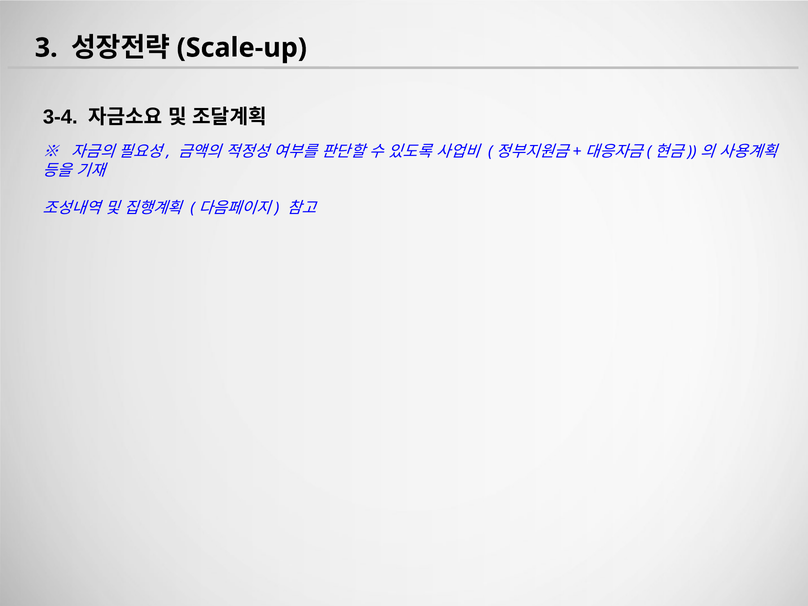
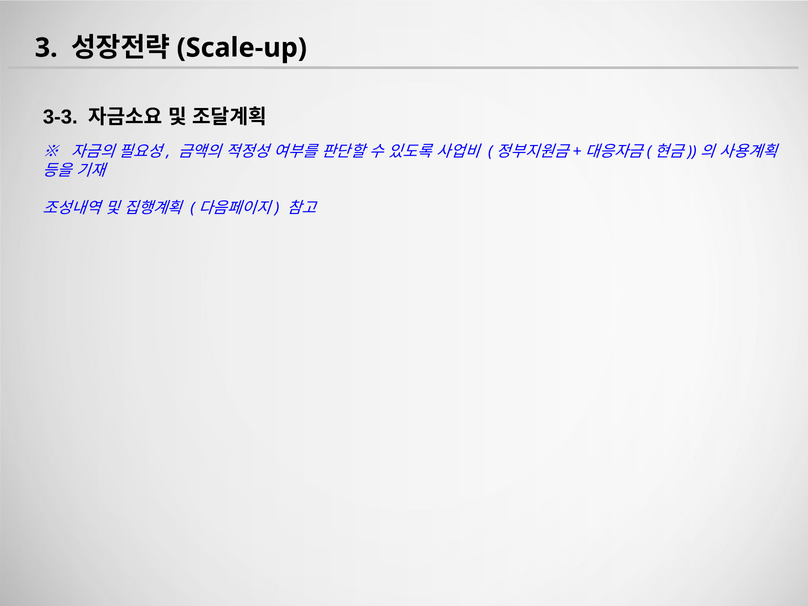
3-4: 3-4 -> 3-3 (60, 117)
